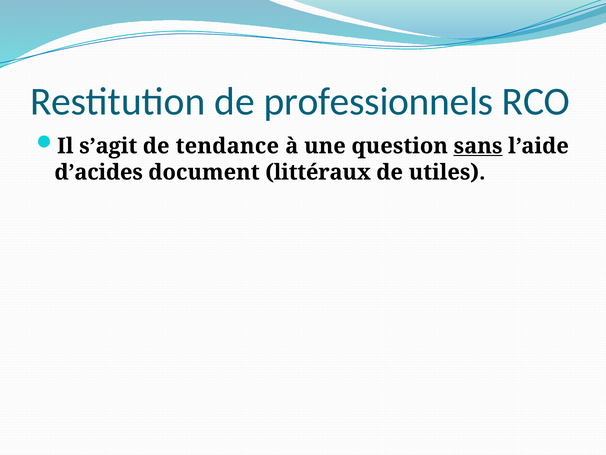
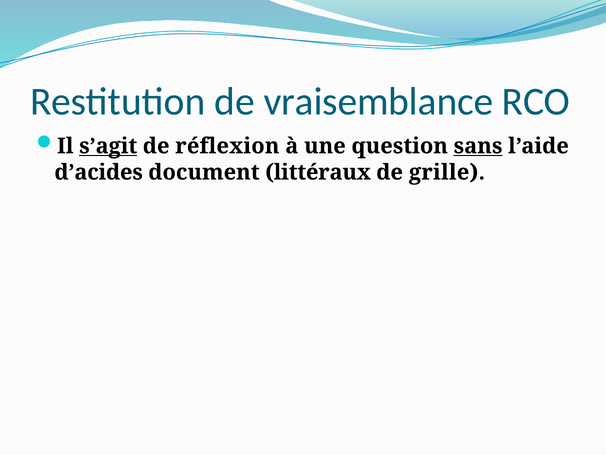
professionnels: professionnels -> vraisemblance (378, 101)
s’agit underline: none -> present (108, 146)
tendance: tendance -> réflexion (227, 146)
utiles: utiles -> grille (447, 172)
